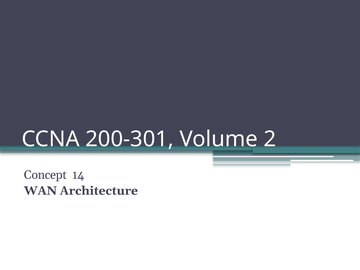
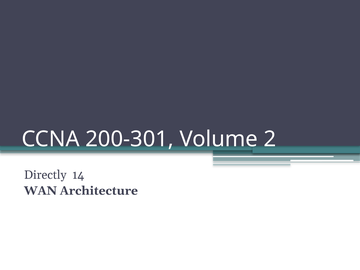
Concept: Concept -> Directly (45, 175)
